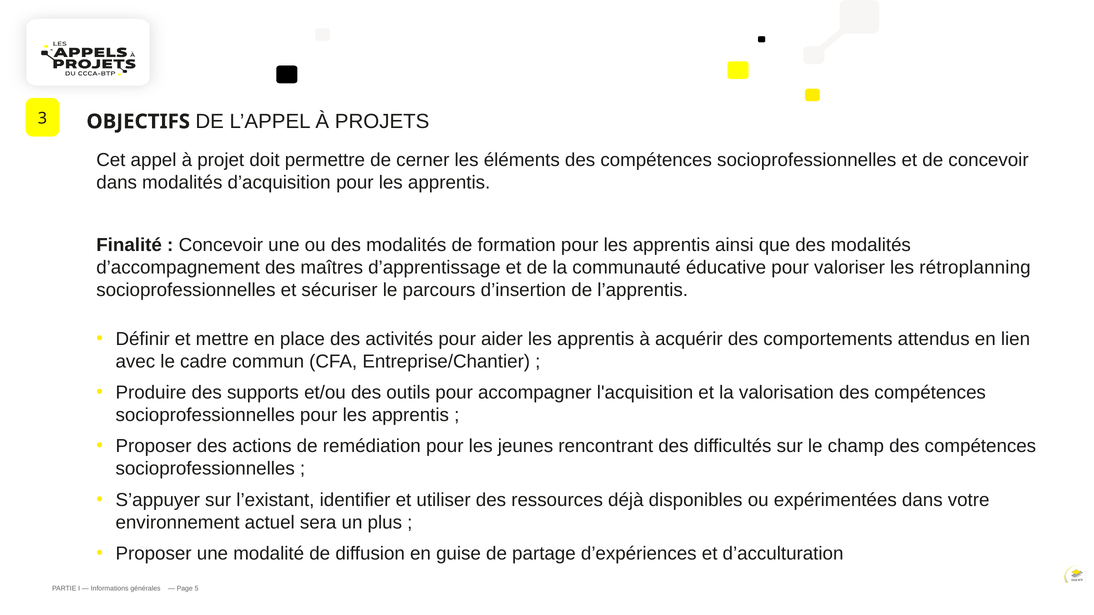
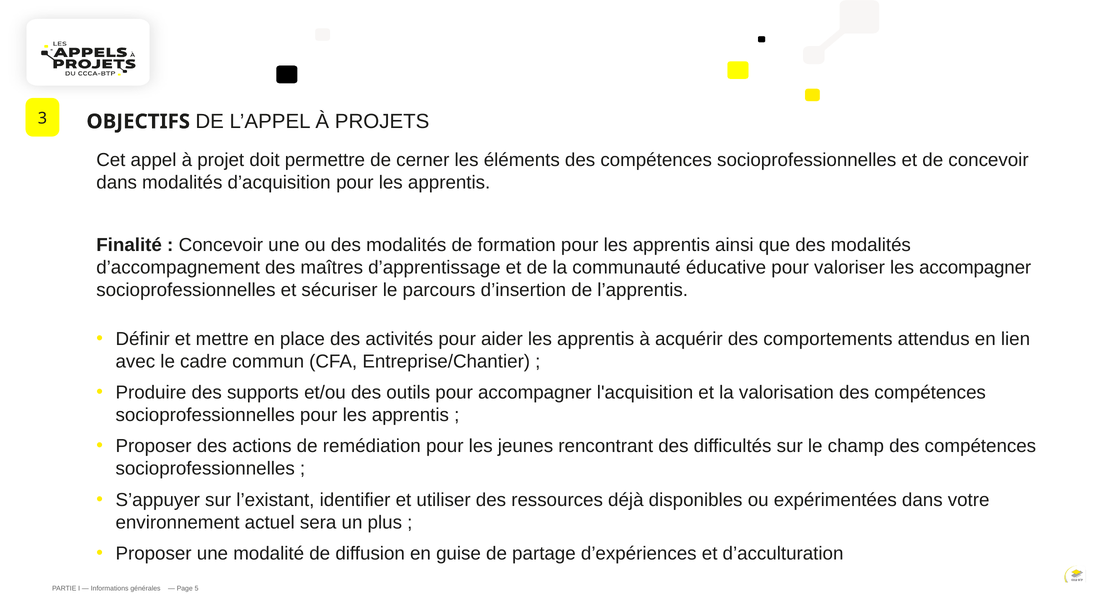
les rétroplanning: rétroplanning -> accompagner (975, 268)
